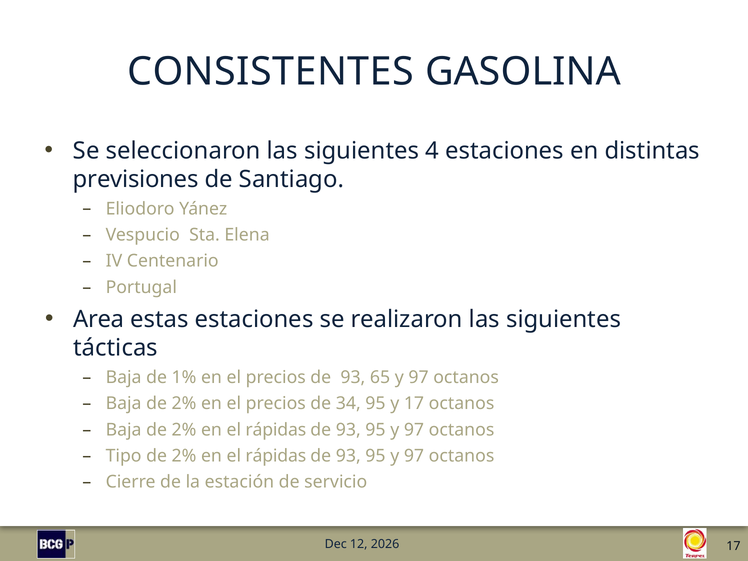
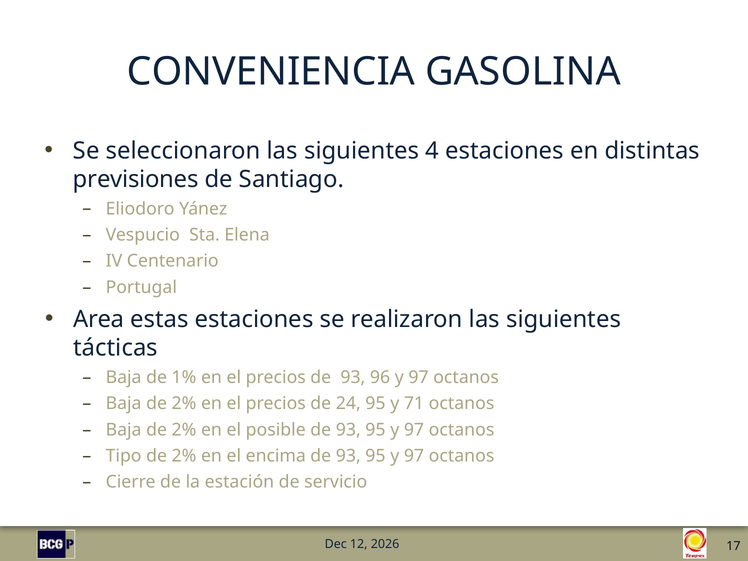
CONSISTENTES: CONSISTENTES -> CONVENIENCIA (271, 72)
65: 65 -> 96 (380, 377)
34: 34 -> 24 (348, 404)
y 17: 17 -> 71 (414, 404)
rápidas: rápidas -> posible (276, 430)
rápidas: rápidas -> encima (276, 456)
